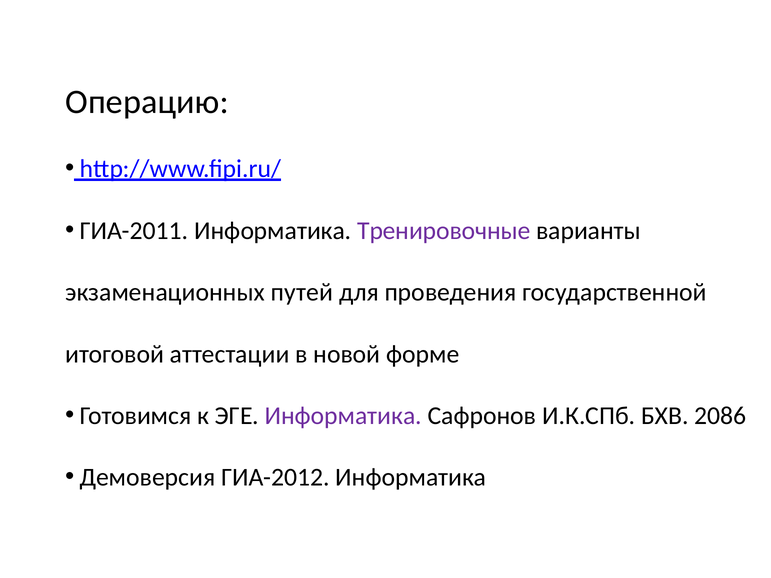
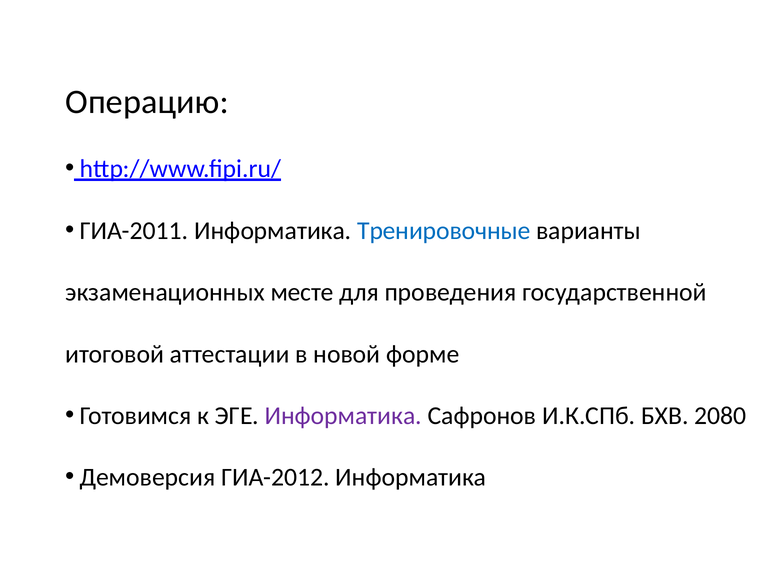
Тренировочные colour: purple -> blue (444, 231)
путей: путей -> месте (302, 293)
2086: 2086 -> 2080 (720, 416)
